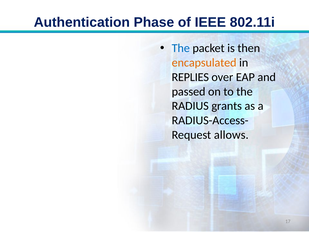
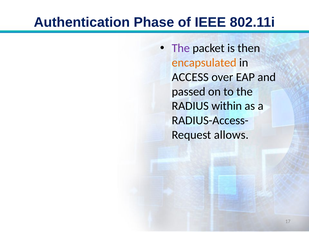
The colour: blue -> purple (181, 48)
REPLIES: REPLIES -> ACCESS (190, 77)
grants: grants -> within (227, 106)
